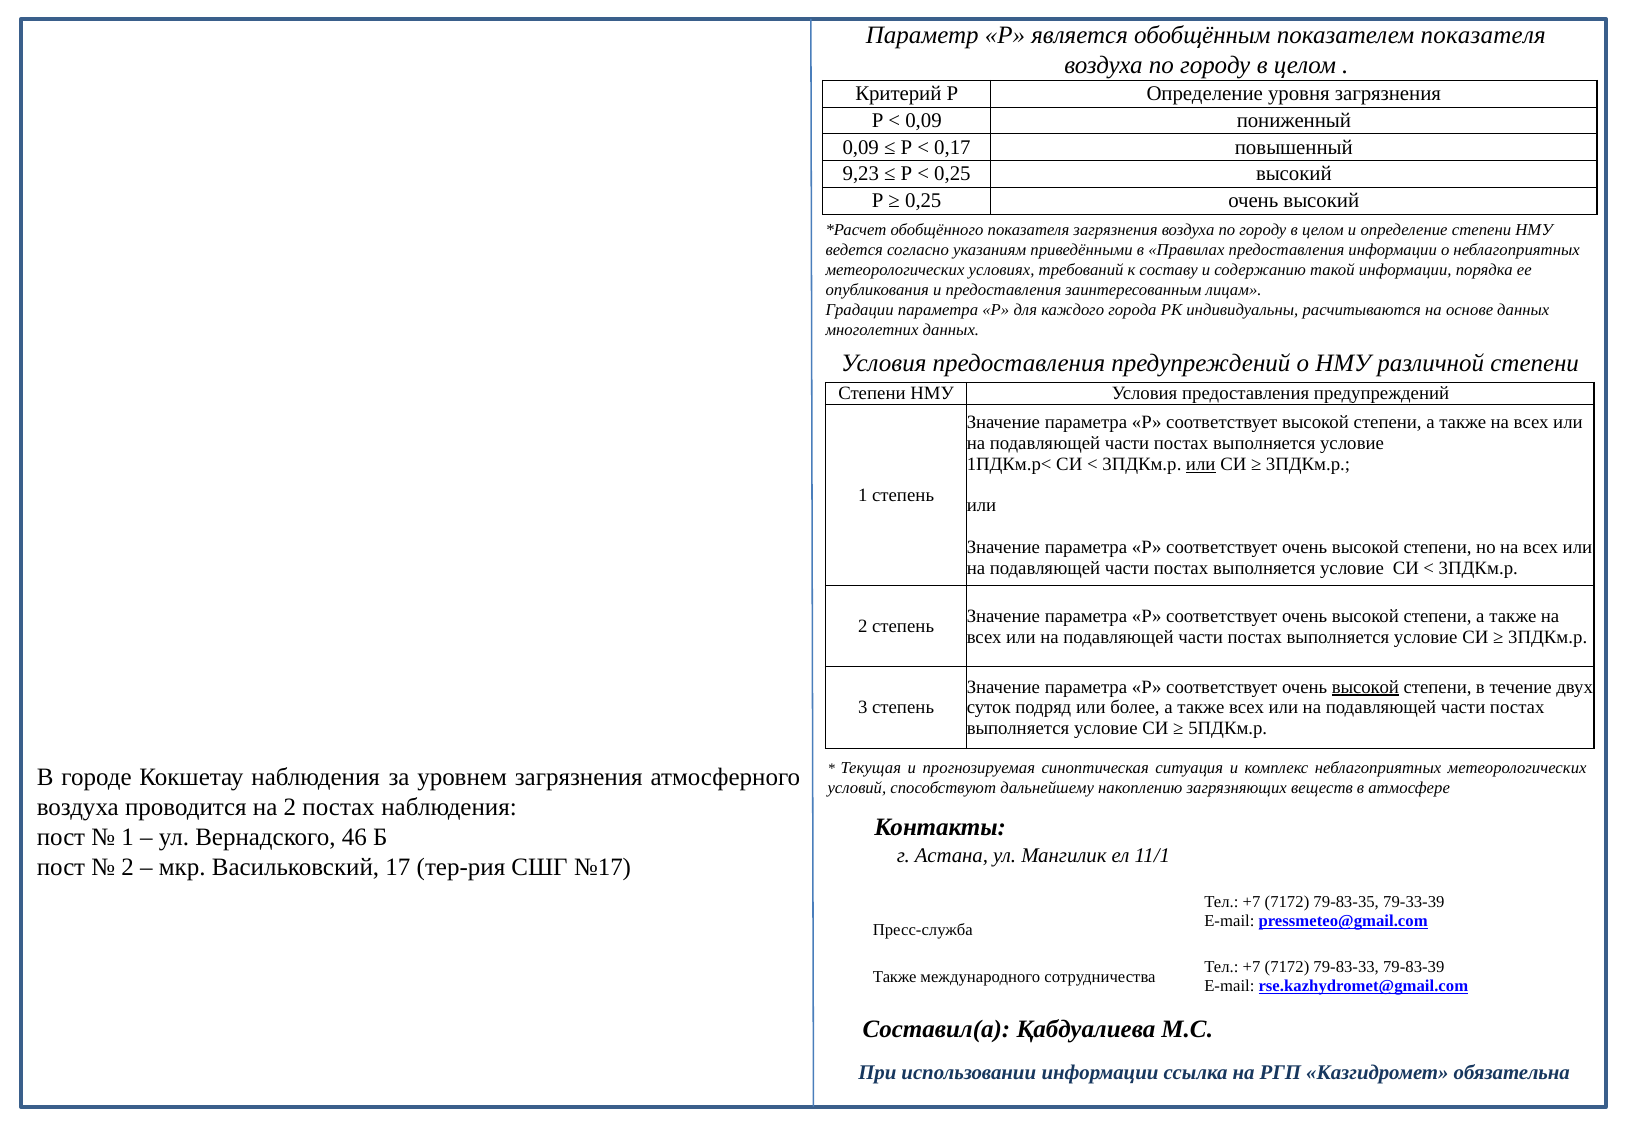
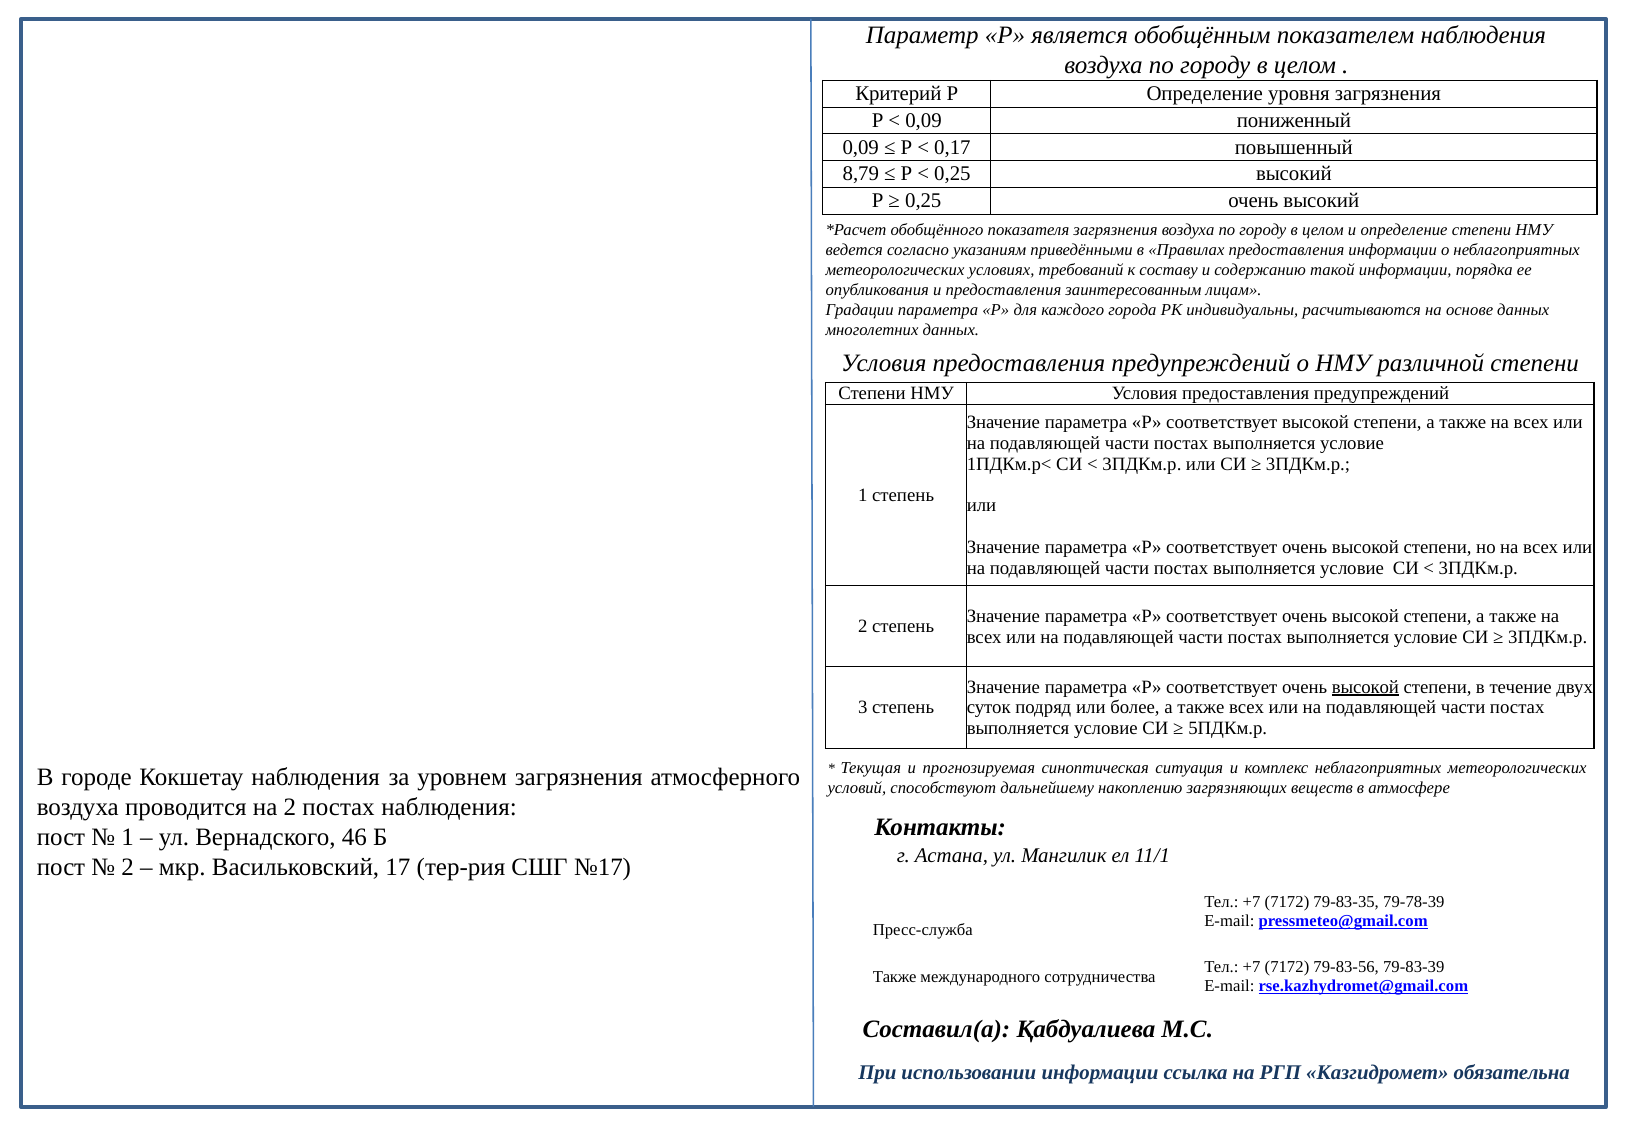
показателем показателя: показателя -> наблюдения (1483, 35)
9,23: 9,23 -> 8,79 (861, 174)
или underline: present -> none (1201, 464)
79-33-39: 79-33-39 -> 79-78-39 (1414, 903)
79-83-33: 79-83-33 -> 79-83-56 (1346, 968)
